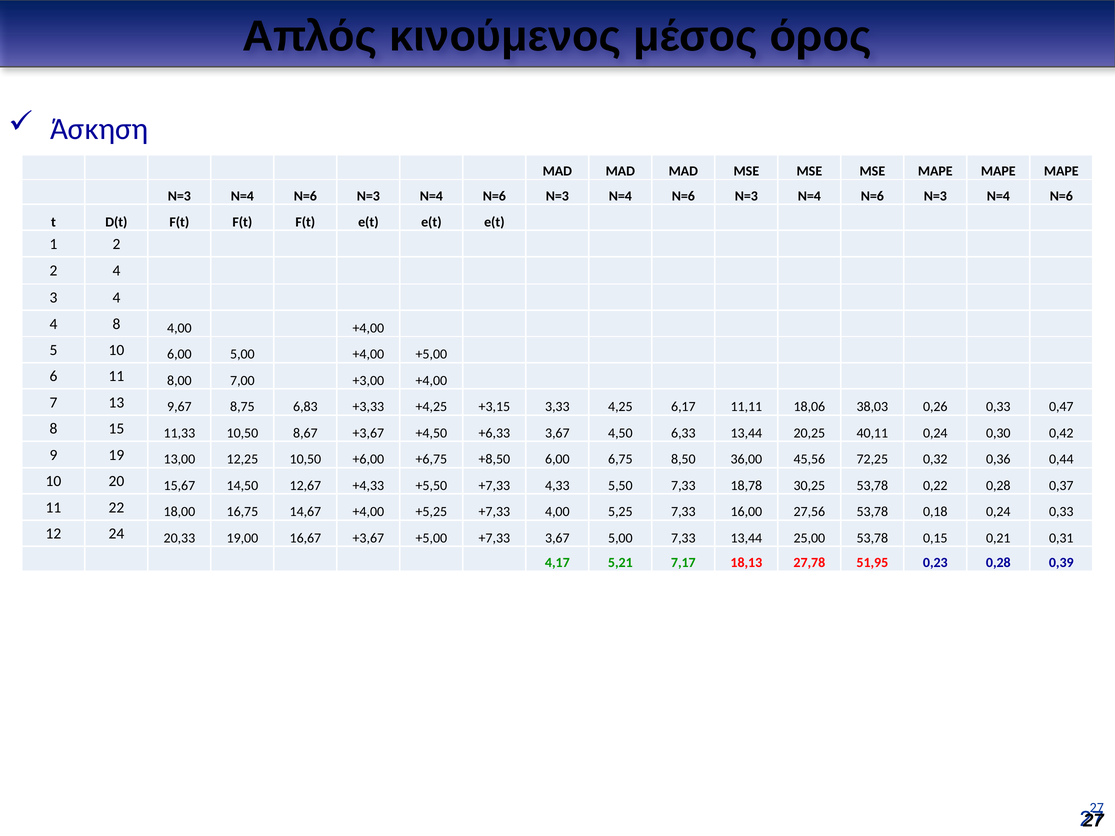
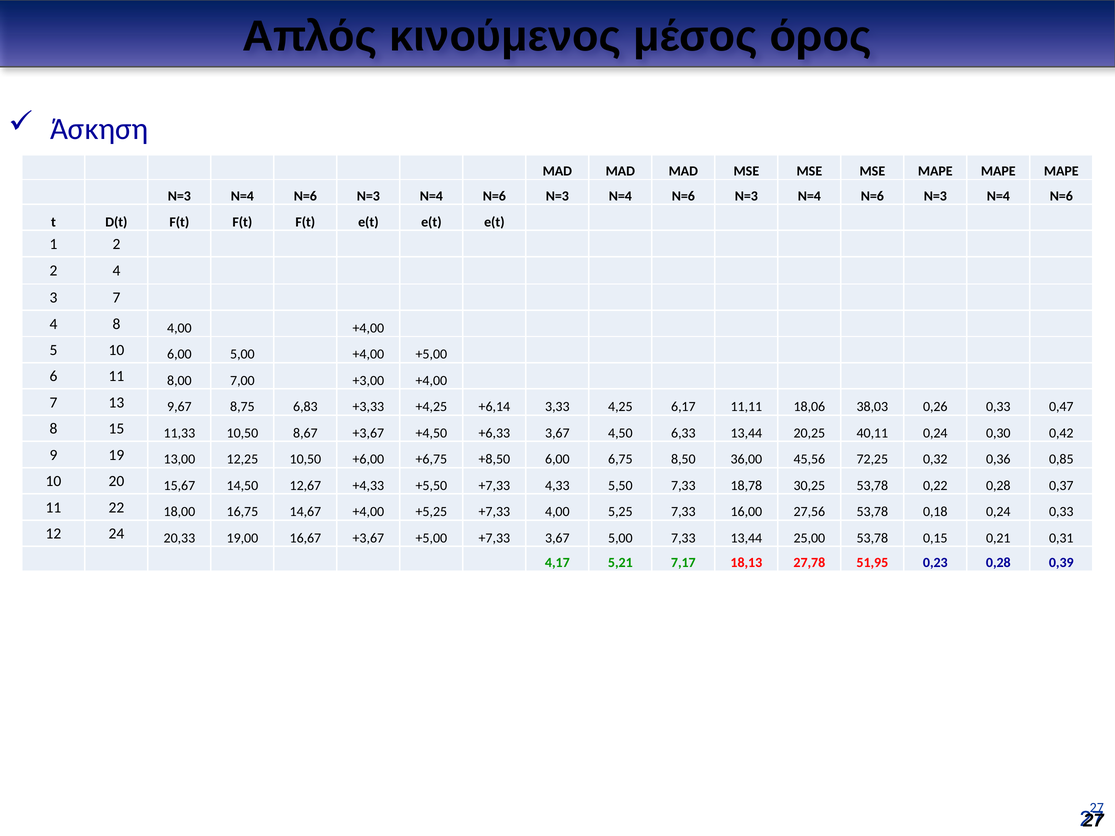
3 4: 4 -> 7 (116, 298)
+3,15: +3,15 -> +6,14 (494, 407)
0,44: 0,44 -> 0,85 (1061, 459)
